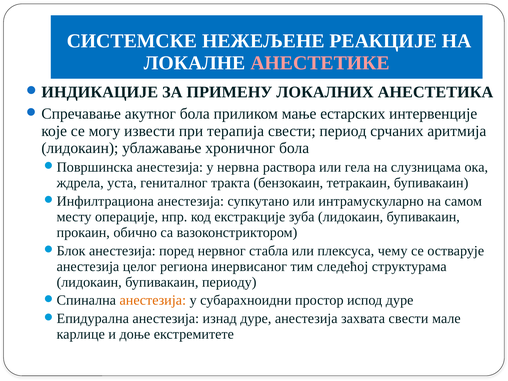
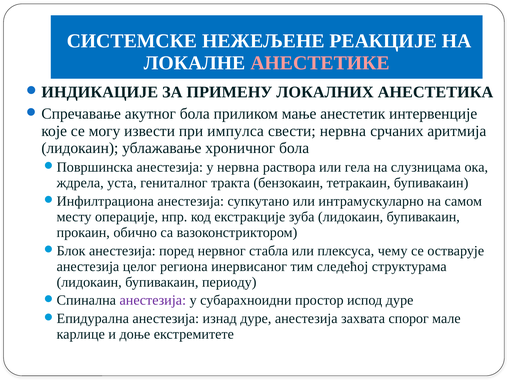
естарских: естарских -> анестетик (353, 114)
терапија: терапија -> импулса (236, 131)
свести период: период -> нервна (343, 131)
анестезија colour: orange -> purple (153, 300)
захвата свести: свести -> спорог (409, 319)
